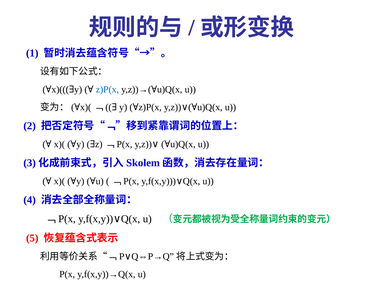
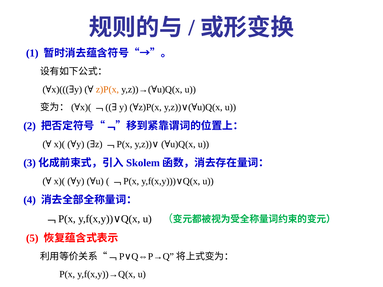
z)P(x colour: blue -> orange (107, 89)
